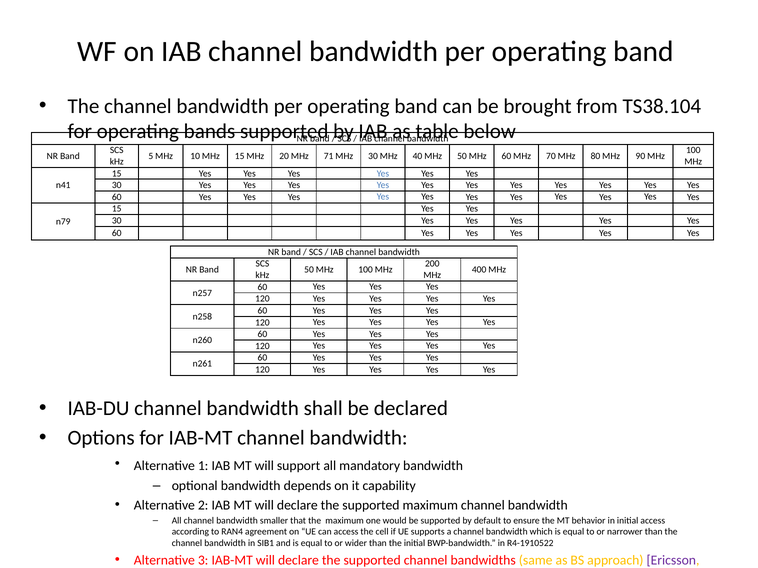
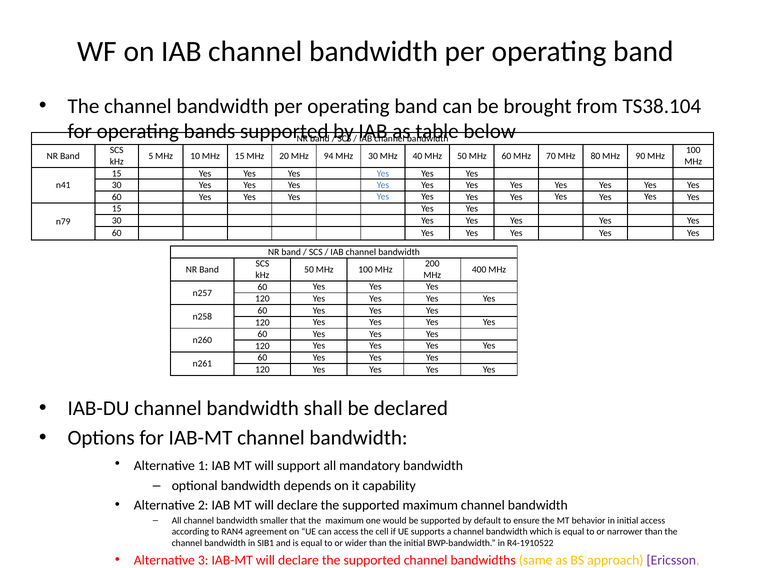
71: 71 -> 94 (329, 156)
